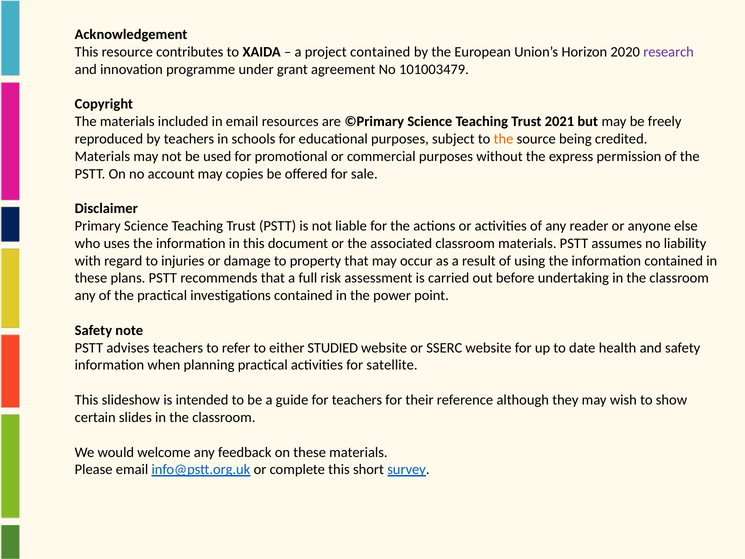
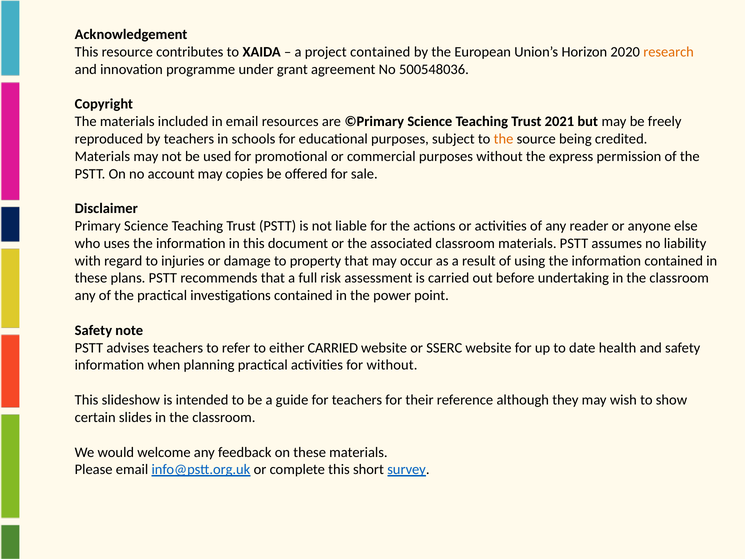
research colour: purple -> orange (669, 52)
101003479: 101003479 -> 500548036 (434, 69)
either STUDIED: STUDIED -> CARRIED (333, 348)
for satellite: satellite -> without (392, 365)
